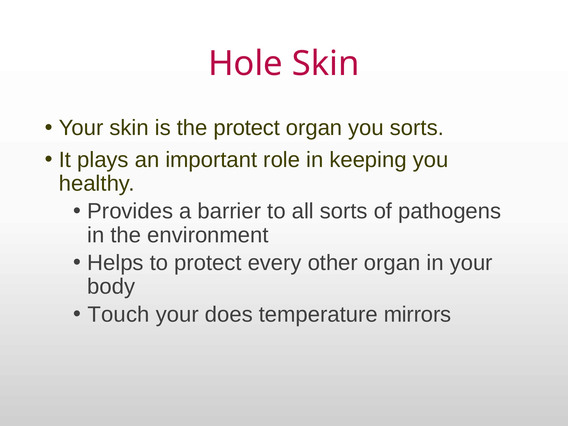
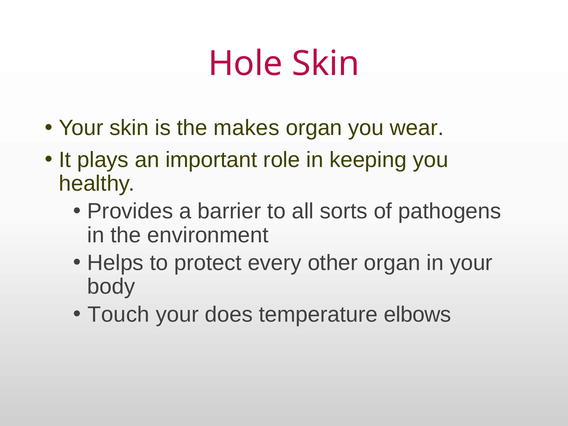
the protect: protect -> makes (247, 128)
you sorts: sorts -> wear (417, 128)
mirrors: mirrors -> elbows (418, 314)
